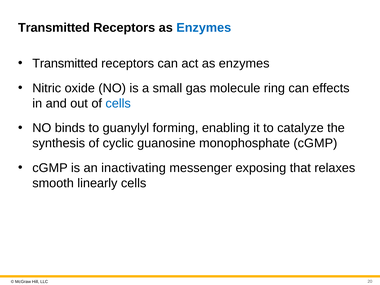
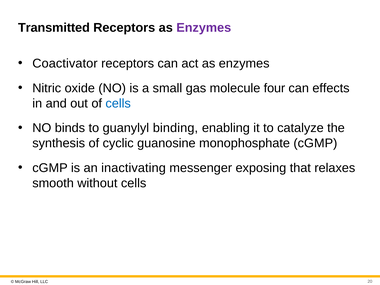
Enzymes colour: blue -> purple (204, 28)
Transmitted: Transmitted -> Coactivator (65, 63)
ring: ring -> four (274, 88)
forming: forming -> binding (175, 128)
linearly: linearly -> without (97, 183)
